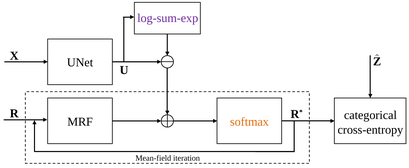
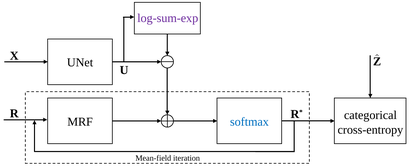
softmax colour: orange -> blue (249, 121)
